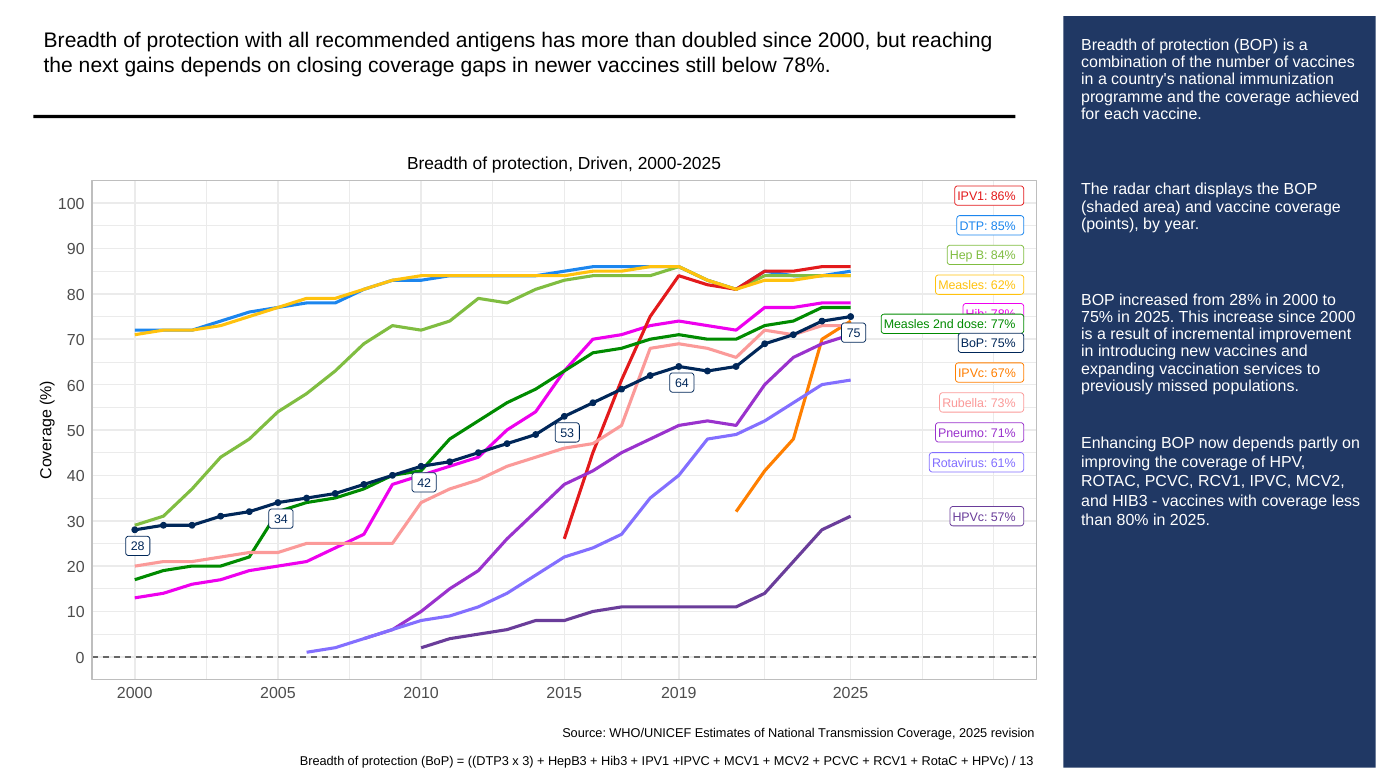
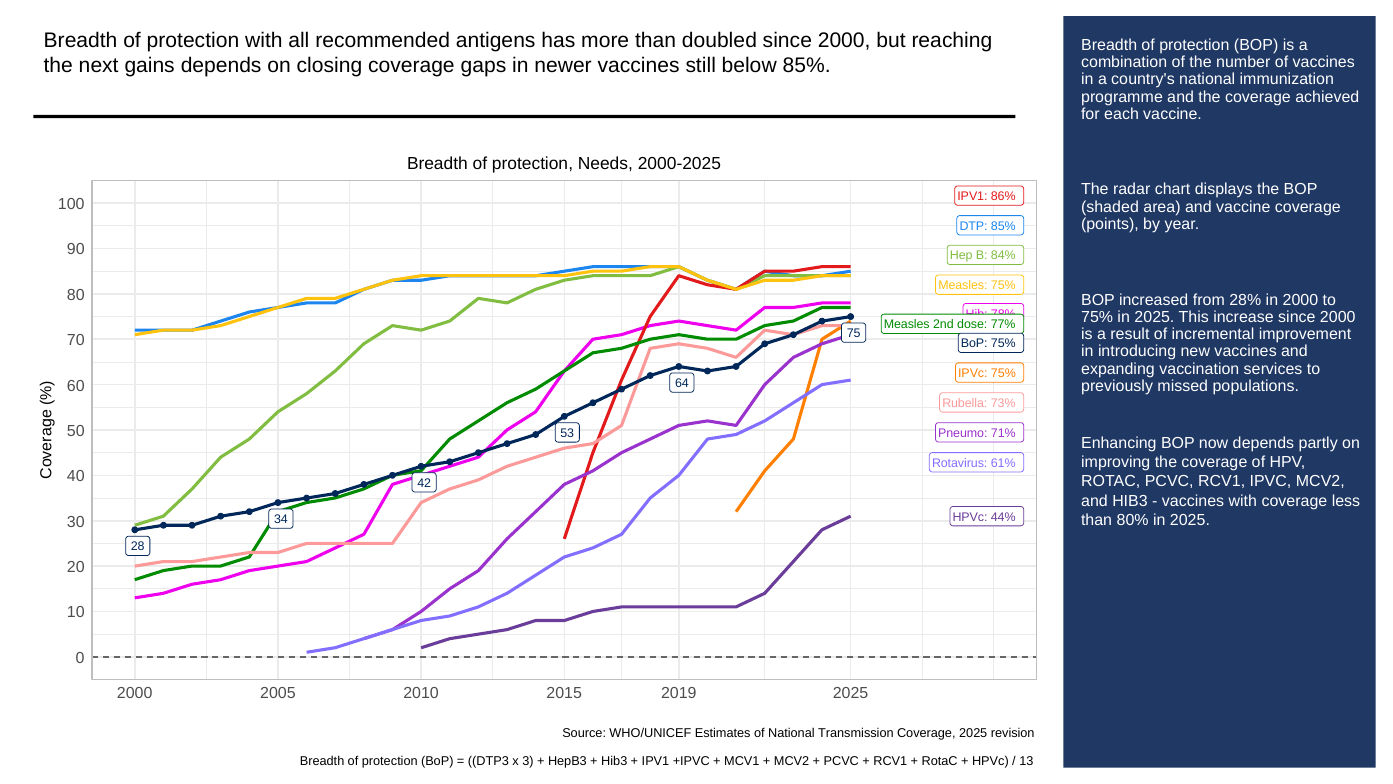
below 78%: 78% -> 85% (807, 65)
Driven: Driven -> Needs (605, 164)
Measles 62%: 62% -> 75% (1003, 285)
IPVc 67%: 67% -> 75% (1003, 373)
57%: 57% -> 44% (1003, 517)
